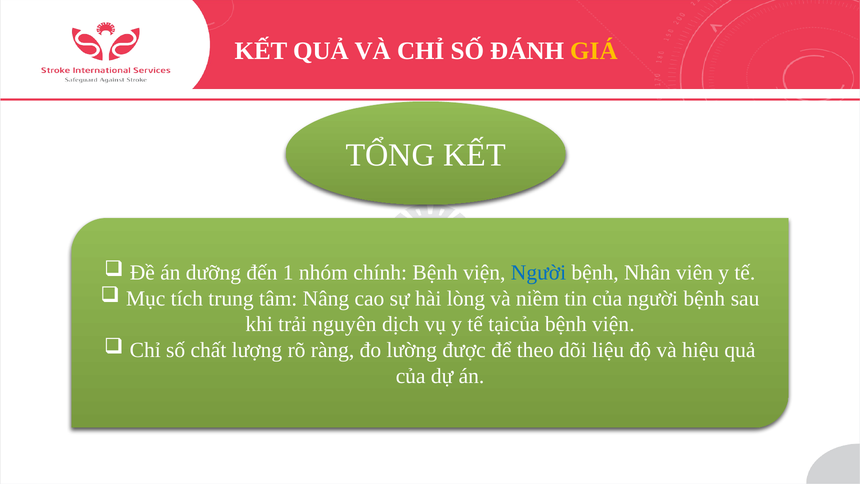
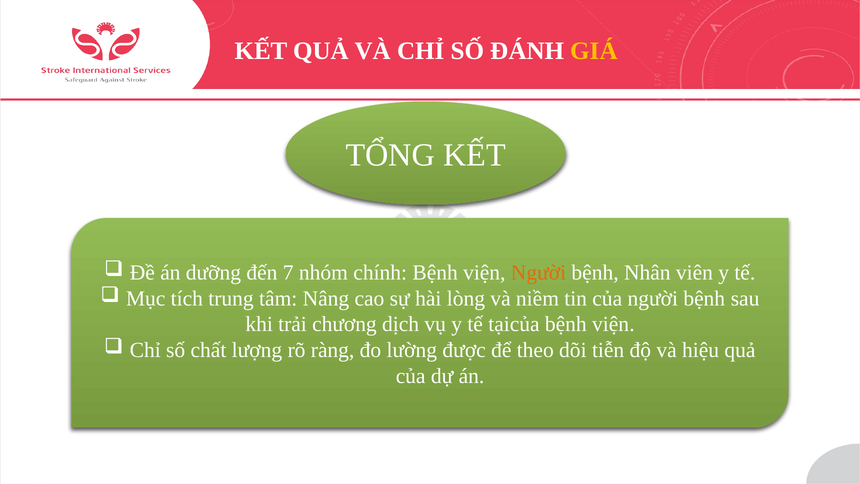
1: 1 -> 7 (288, 273)
Người colour: blue -> orange (538, 273)
nguyên: nguyên -> chương (344, 324)
liệu: liệu -> tiễn (608, 350)
